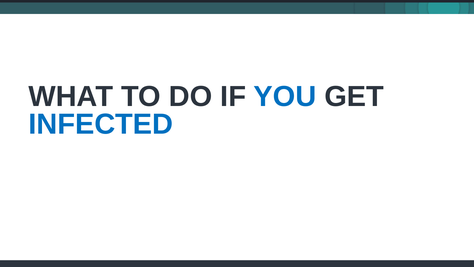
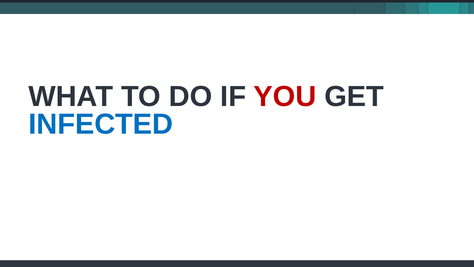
YOU colour: blue -> red (285, 96)
